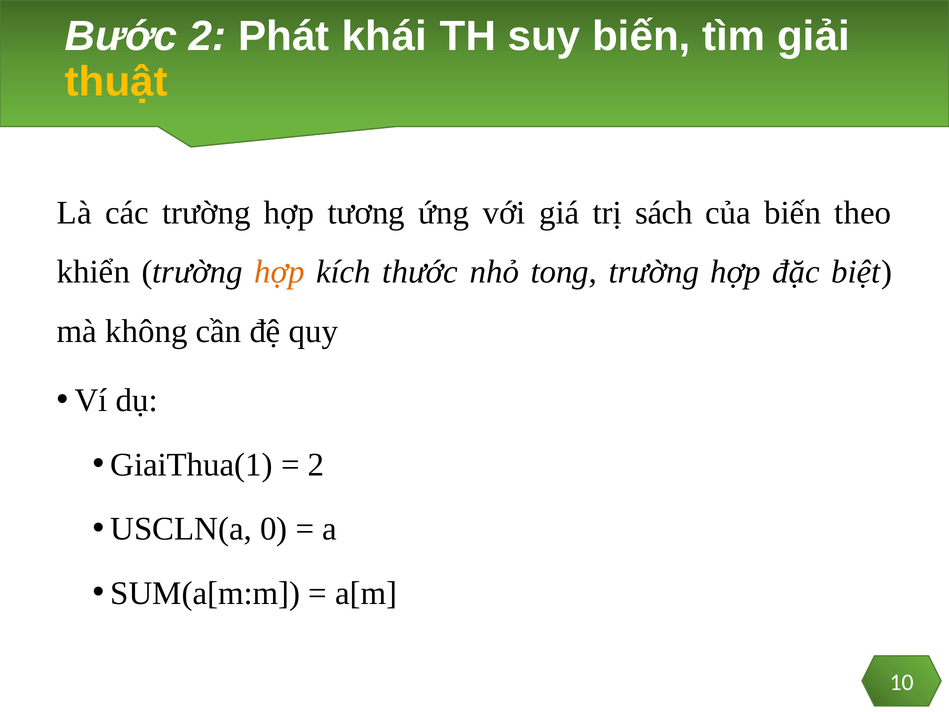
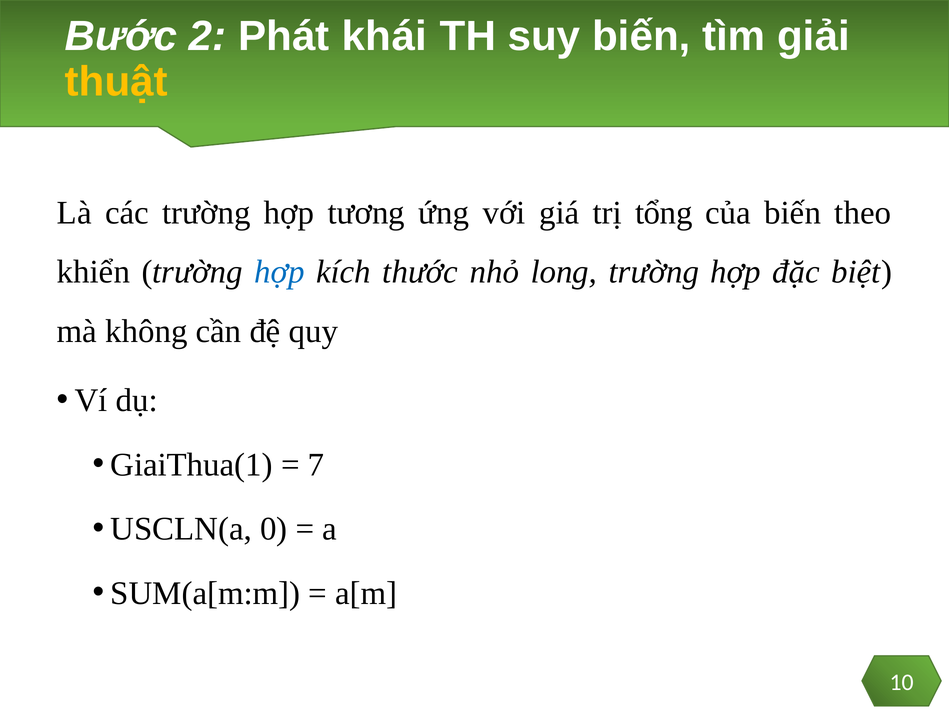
sách: sách -> tổng (664, 213)
hợp colour: orange -> blue (280, 272)
tong: tong -> long (564, 272)
2: 2 -> 7 (316, 465)
